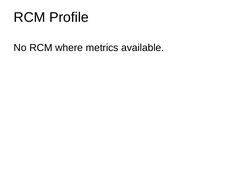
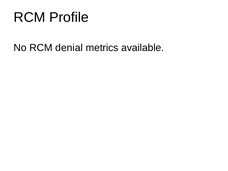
where: where -> denial (69, 48)
